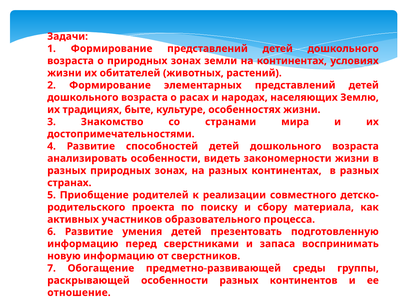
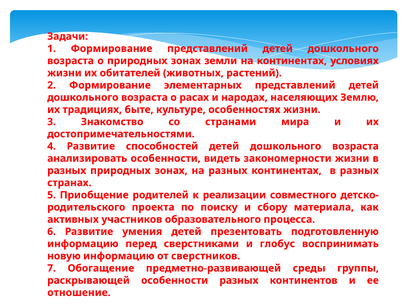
запаса: запаса -> глобус (277, 244)
